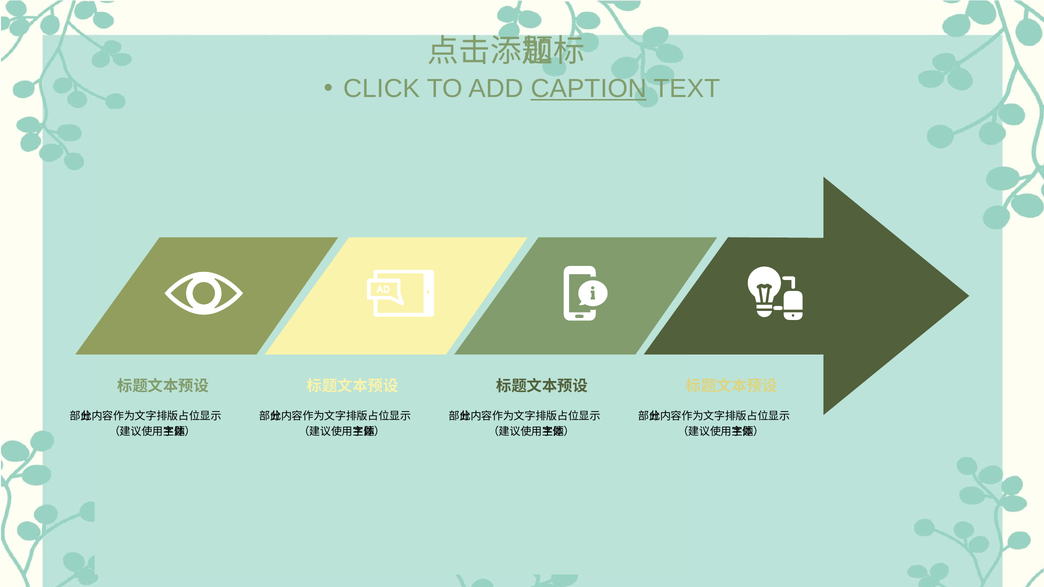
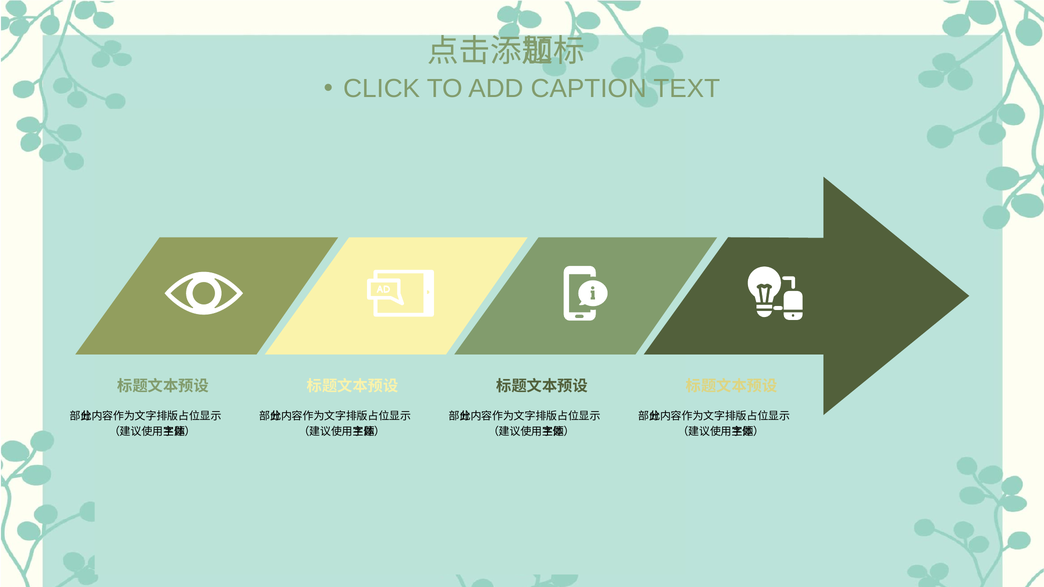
CAPTION underline: present -> none (589, 88)
